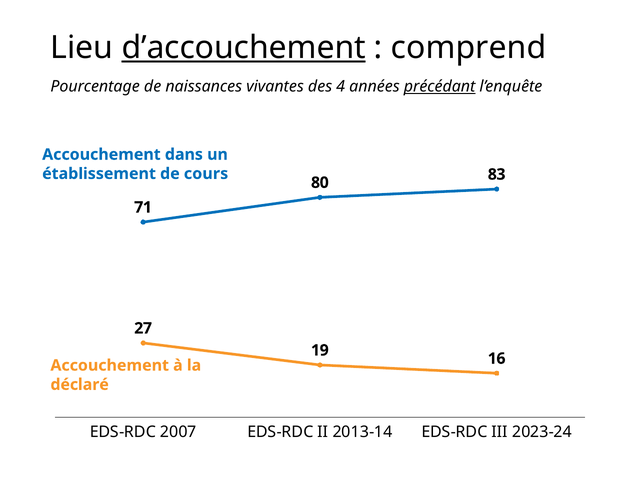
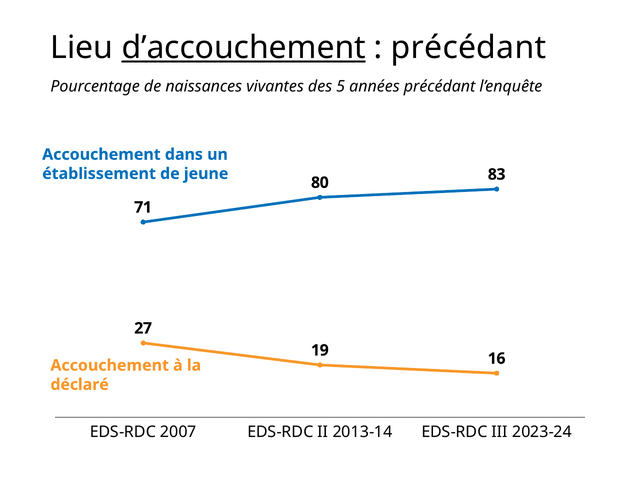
comprend: comprend -> précédant (468, 48)
4: 4 -> 5 (341, 87)
précédant underline: present -> none (440, 87)
cours: cours -> jeune (206, 174)
